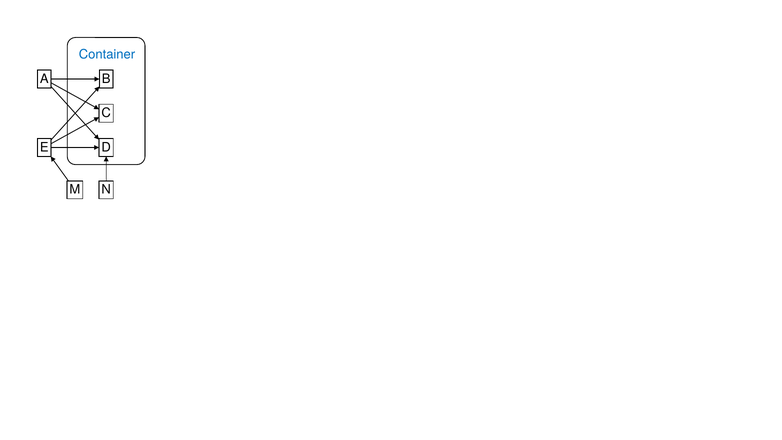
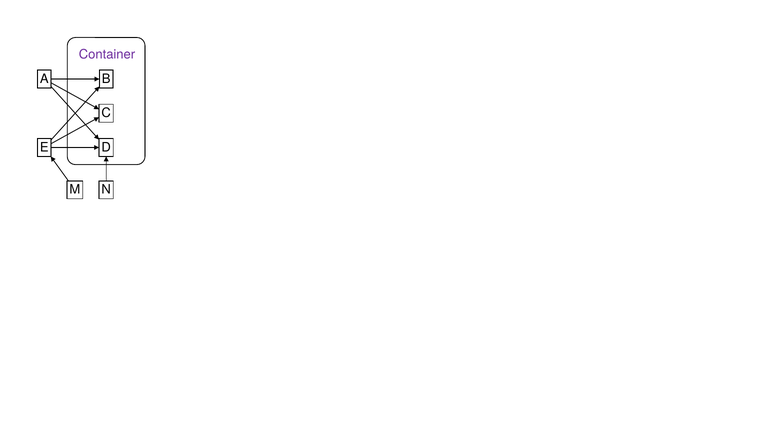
Container colour: blue -> purple (107, 55)
